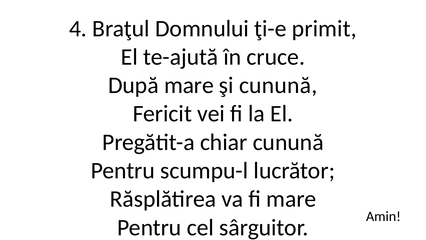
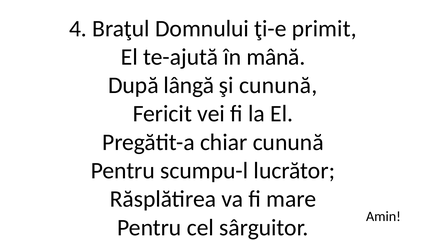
cruce: cruce -> mână (276, 57)
După mare: mare -> lângă (189, 85)
